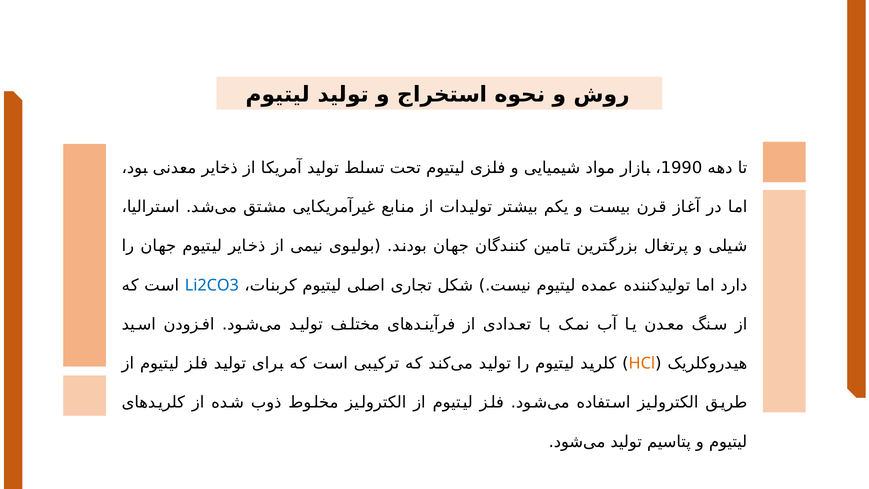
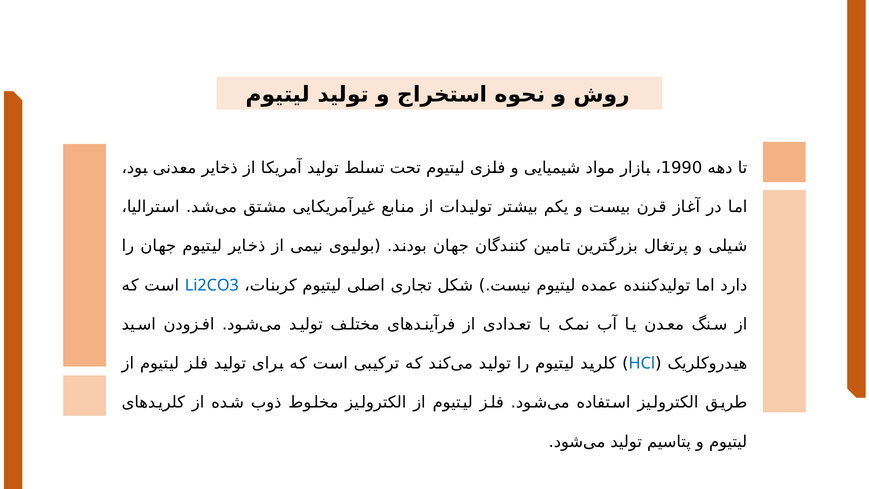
HCl colour: orange -> blue (642, 363)
